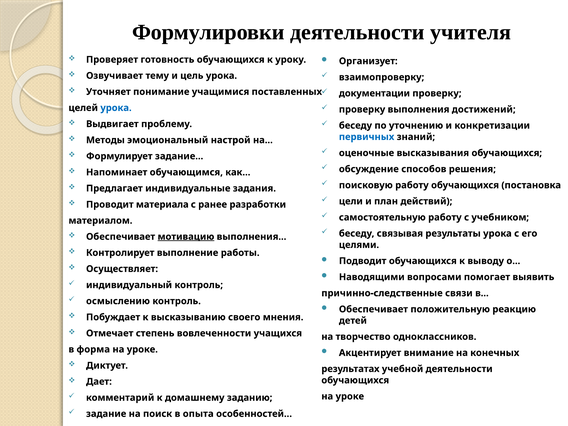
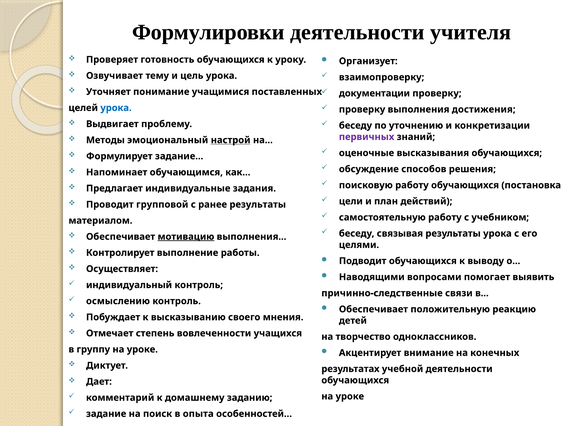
достижений: достижений -> достижения (484, 109)
первичных colour: blue -> purple (367, 137)
настрой underline: none -> present (231, 140)
материала: материала -> групповой (162, 204)
ранее разработки: разработки -> результаты (258, 204)
форма: форма -> группу (93, 349)
